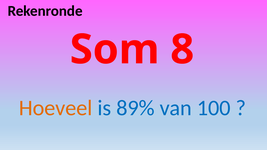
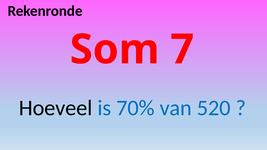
8: 8 -> 7 (182, 50)
Hoeveel colour: orange -> black (56, 108)
89%: 89% -> 70% (135, 108)
100: 100 -> 520 (214, 108)
